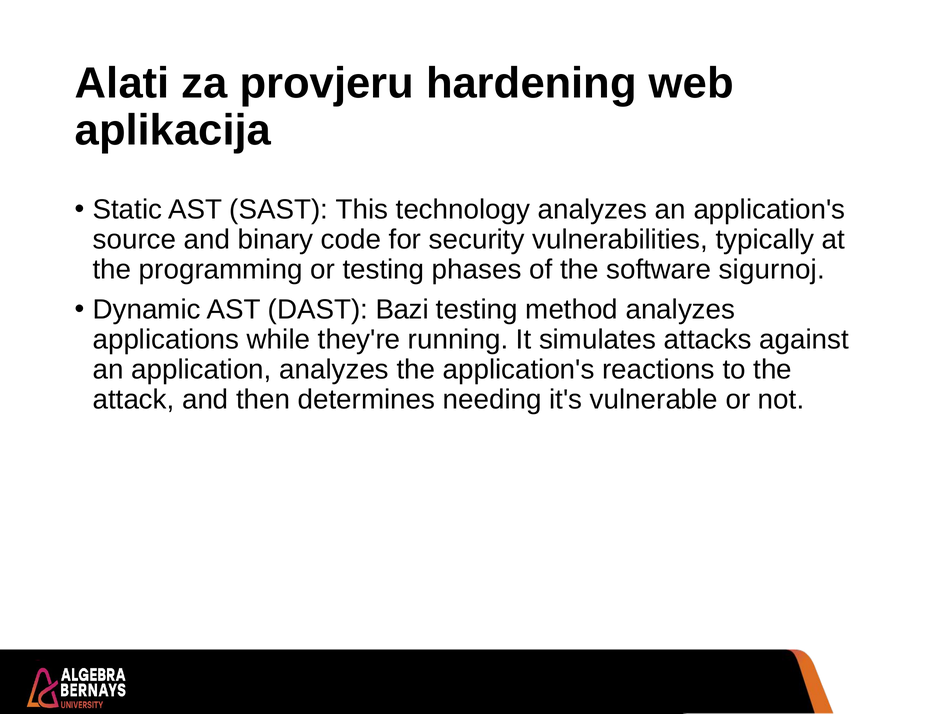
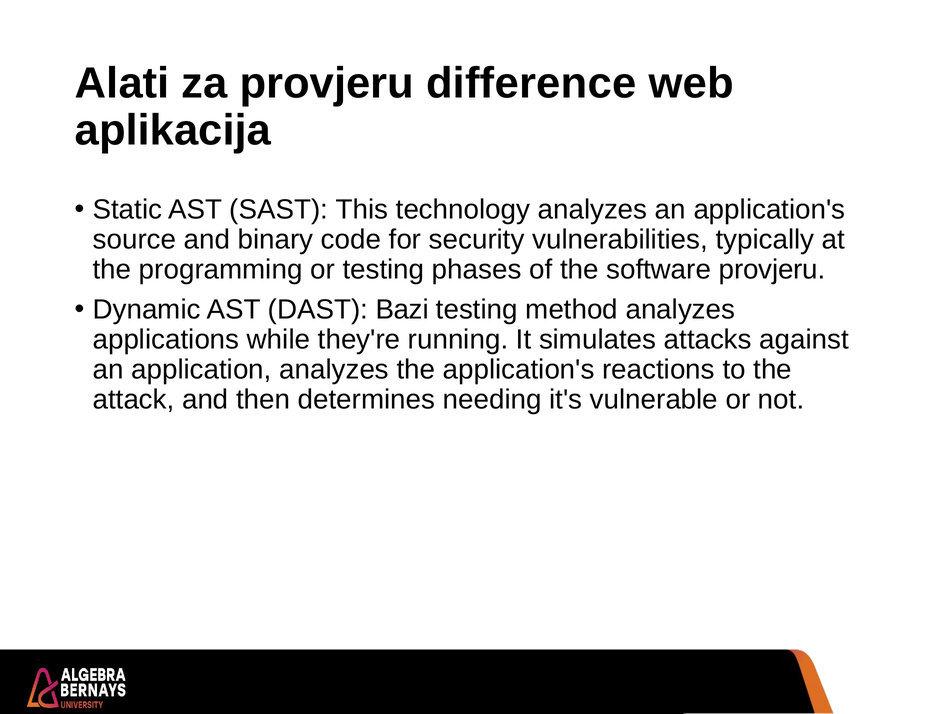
hardening: hardening -> difference (531, 83)
software sigurnoj: sigurnoj -> provjeru (772, 270)
